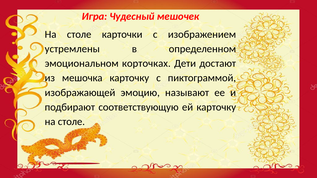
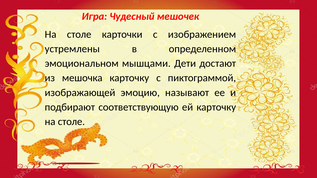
корточках: корточках -> мышцами (146, 64)
